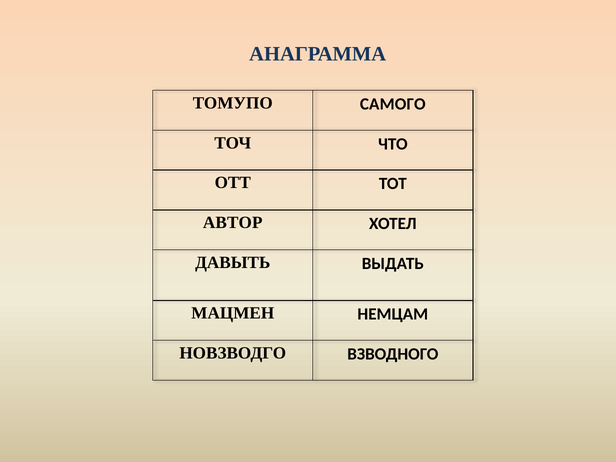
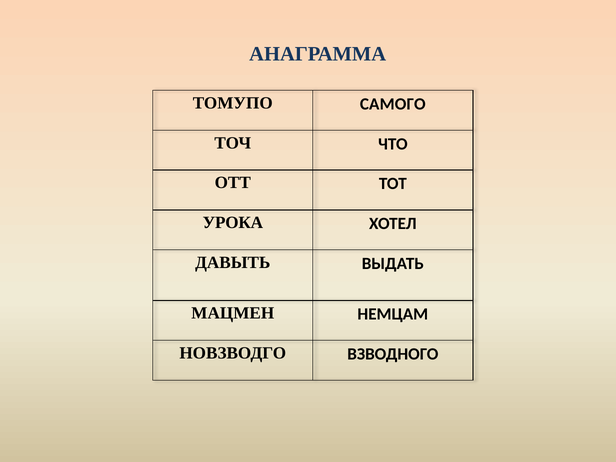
АВТОР: АВТОР -> УРОКА (233, 223)
